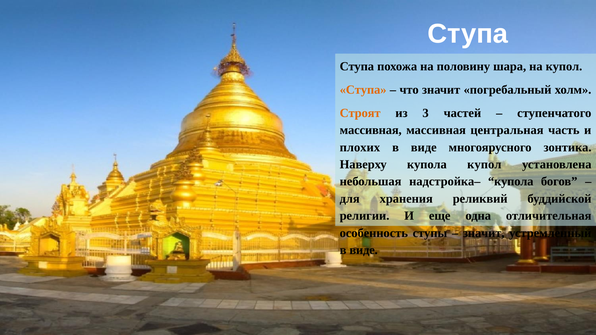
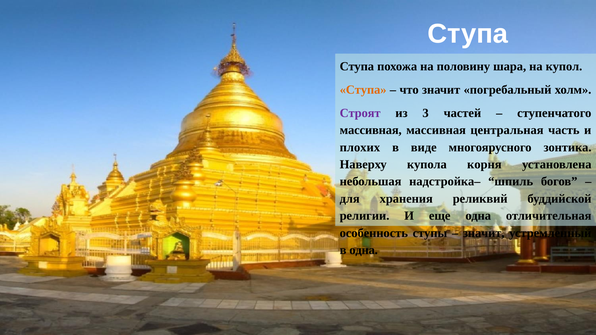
Строят colour: orange -> purple (360, 113)
купола купол: купол -> корня (484, 165)
надстройка– купола: купола -> шпиль (511, 182)
виде: виде -> одна (364, 250)
